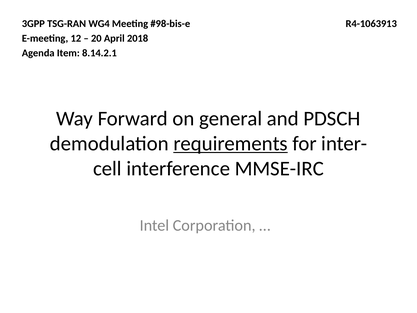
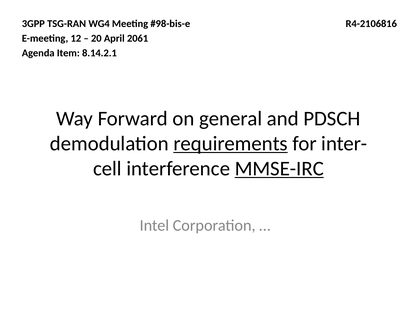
R4-1063913: R4-1063913 -> R4-2106816 (371, 24)
2018: 2018 -> 2061 (138, 38)
MMSE-IRC underline: none -> present (279, 168)
